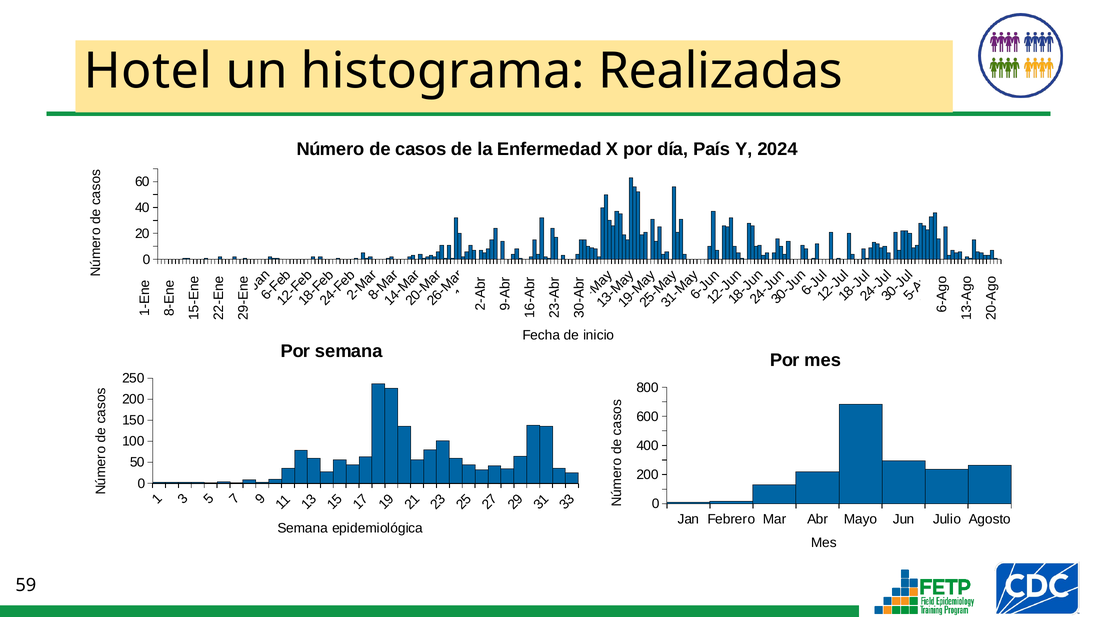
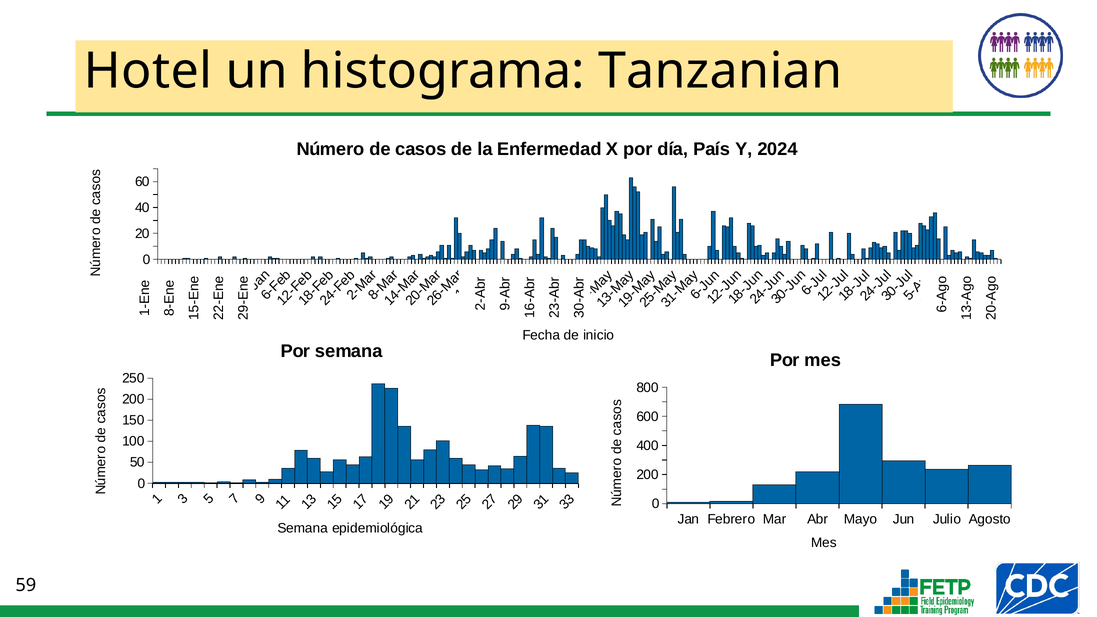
Realizadas: Realizadas -> Tanzanian (720, 71)
